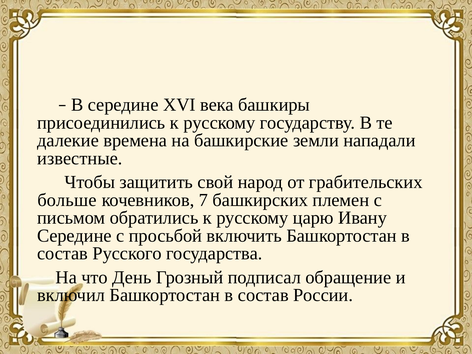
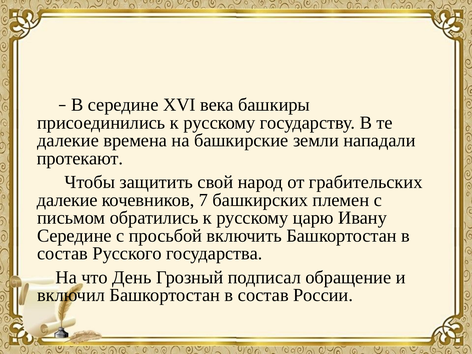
известные: известные -> протекают (80, 158)
больше: больше -> далекие (67, 200)
